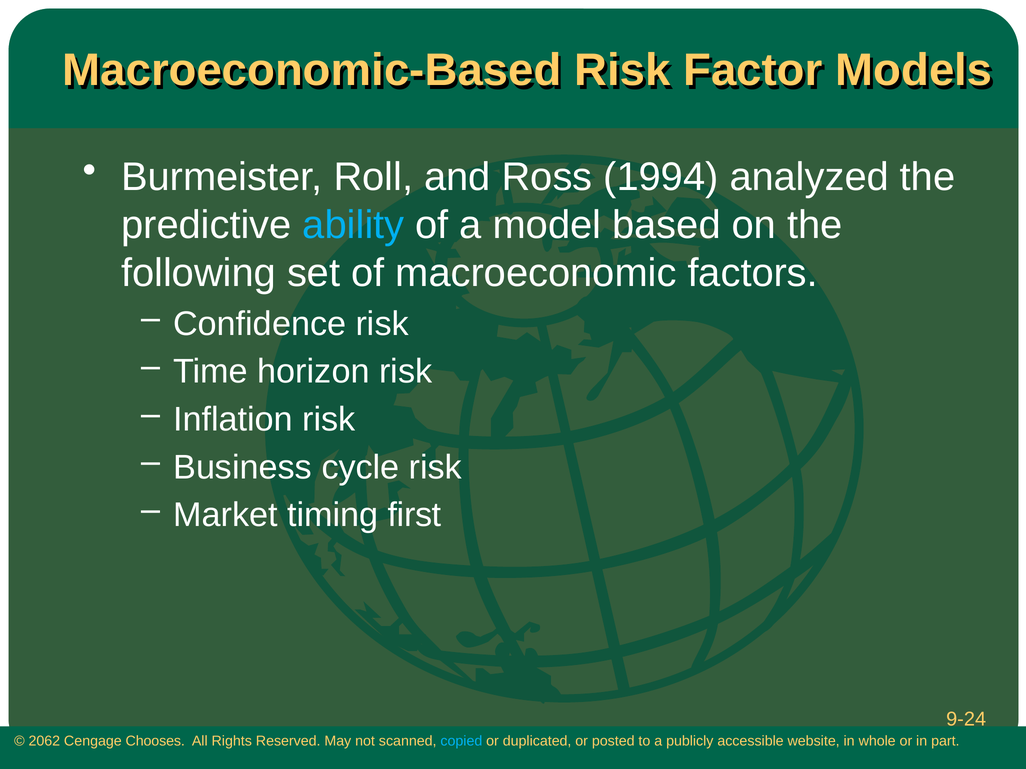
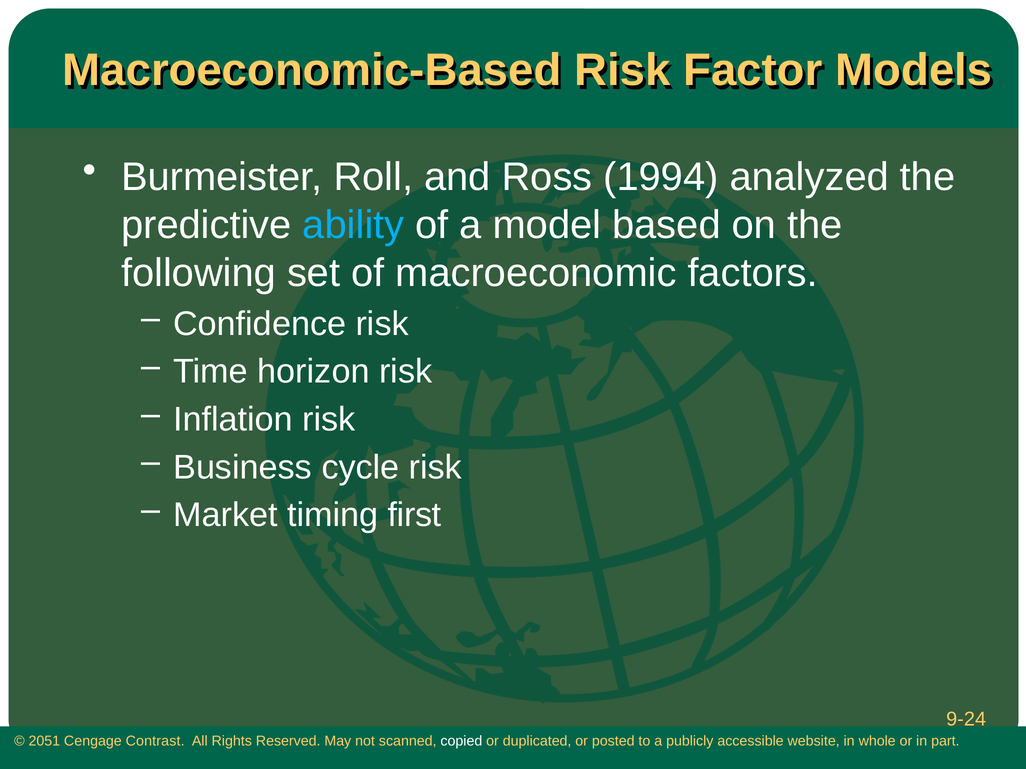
2062: 2062 -> 2051 (44, 741)
Chooses: Chooses -> Contrast (155, 741)
copied colour: light blue -> white (461, 741)
